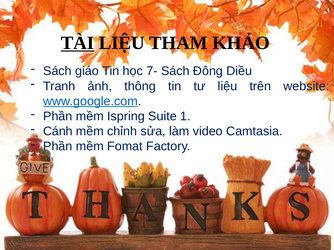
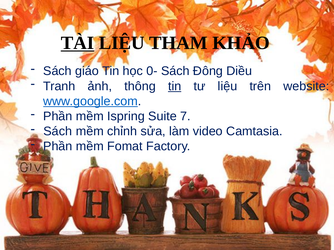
7-: 7- -> 0- (152, 71)
tin underline: none -> present (175, 86)
1: 1 -> 7 (185, 116)
Cánh: Cánh -> Sách (58, 131)
